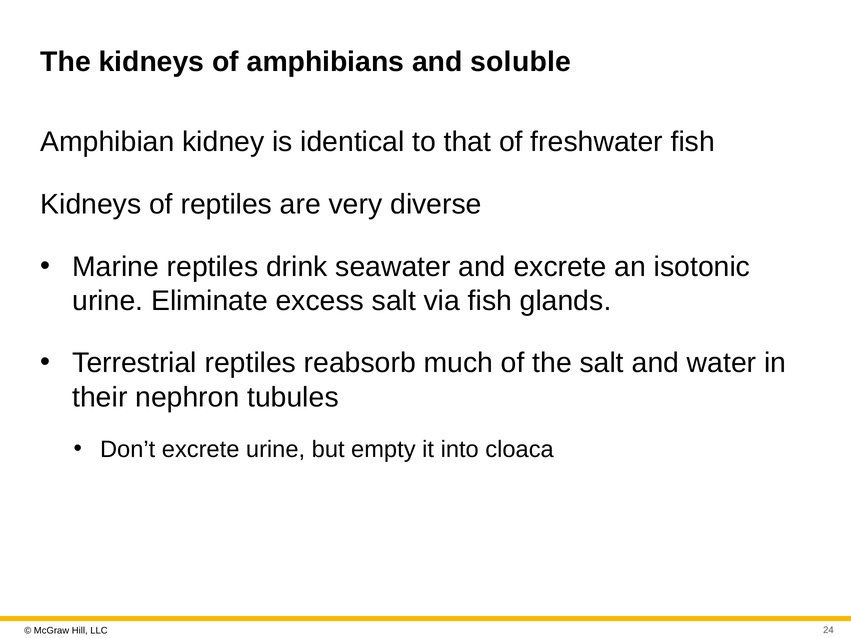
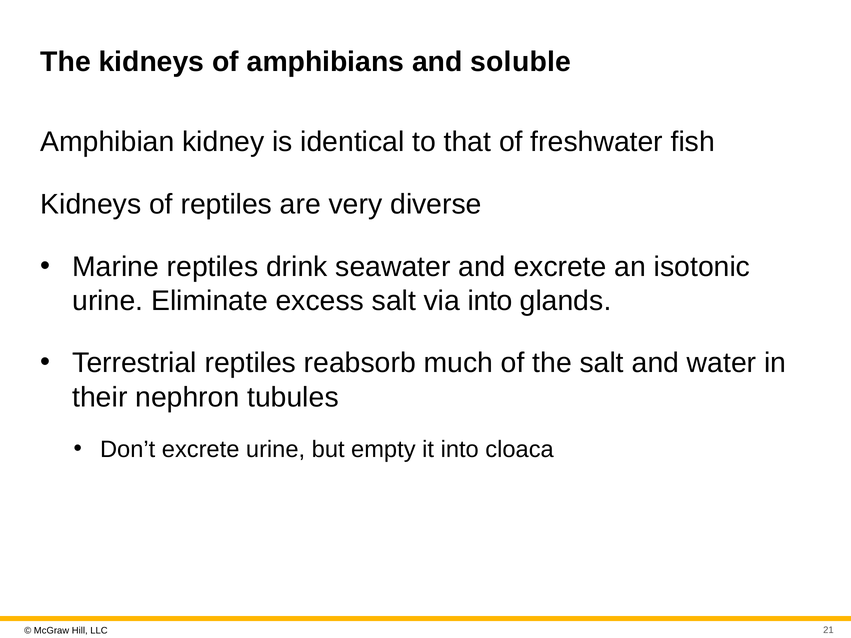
via fish: fish -> into (490, 301)
24: 24 -> 21 (828, 630)
